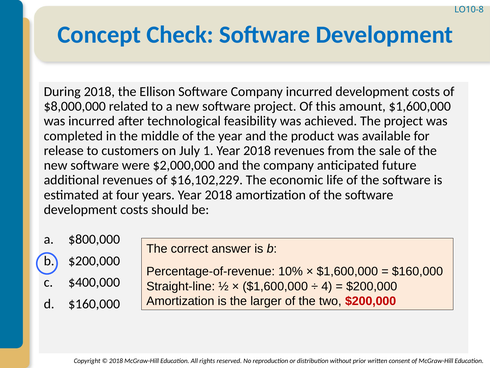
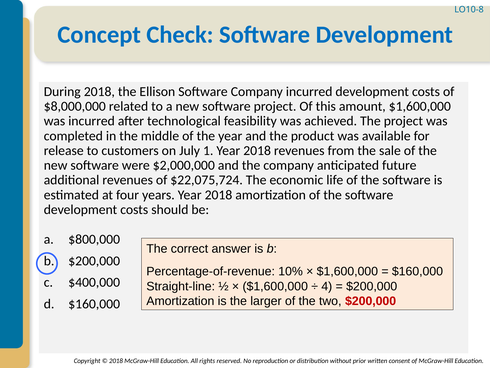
$16,102,229: $16,102,229 -> $22,075,724 (207, 180)
